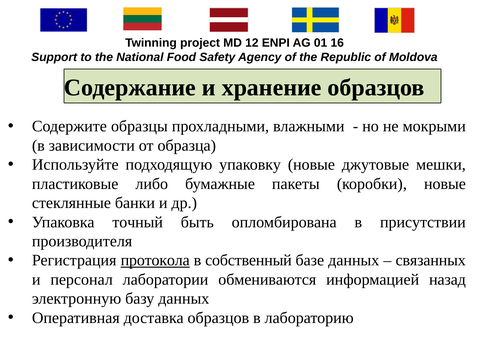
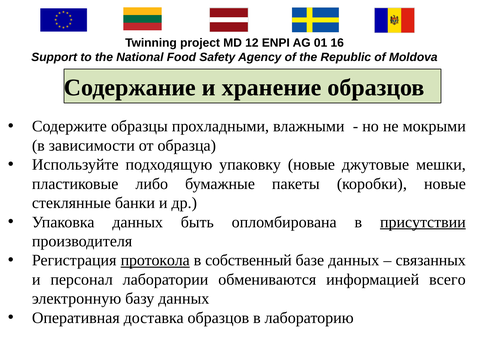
Упаковка точный: точный -> данных (138, 222)
присутствии underline: none -> present (423, 222)
назад: назад -> всего (447, 280)
